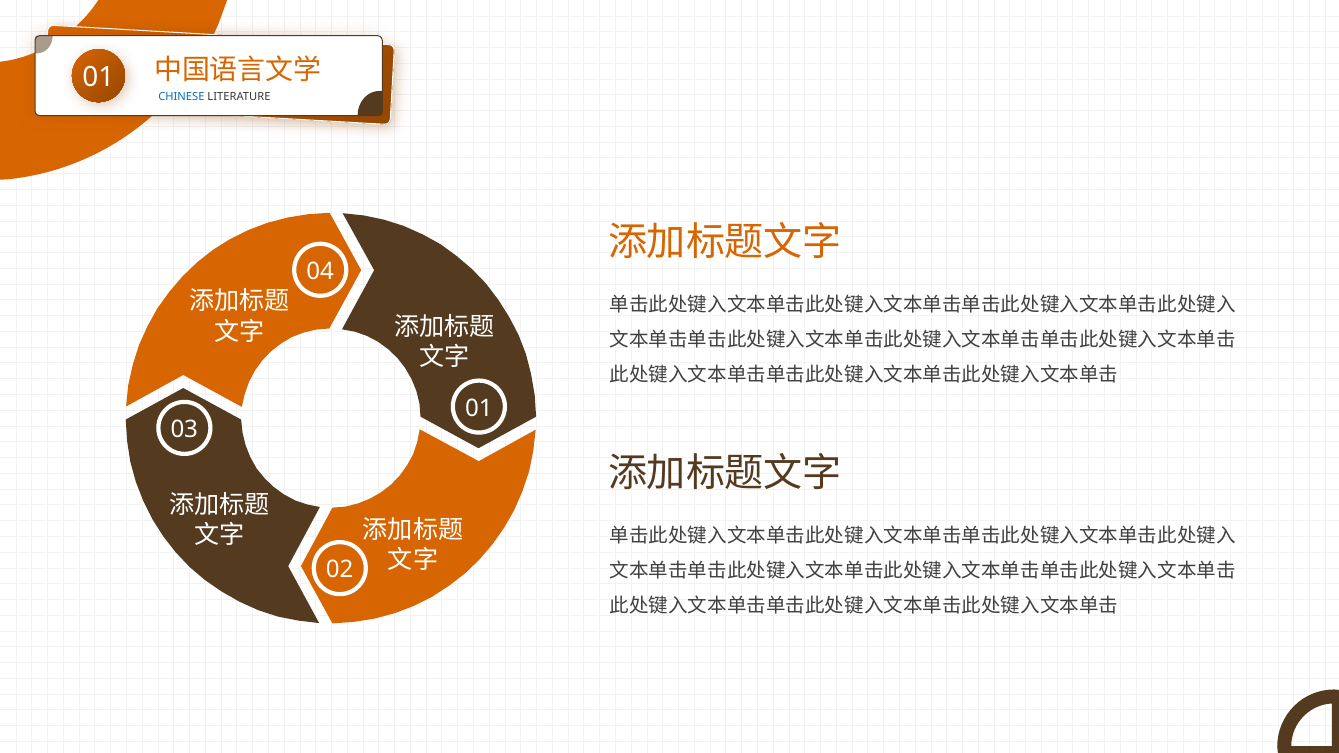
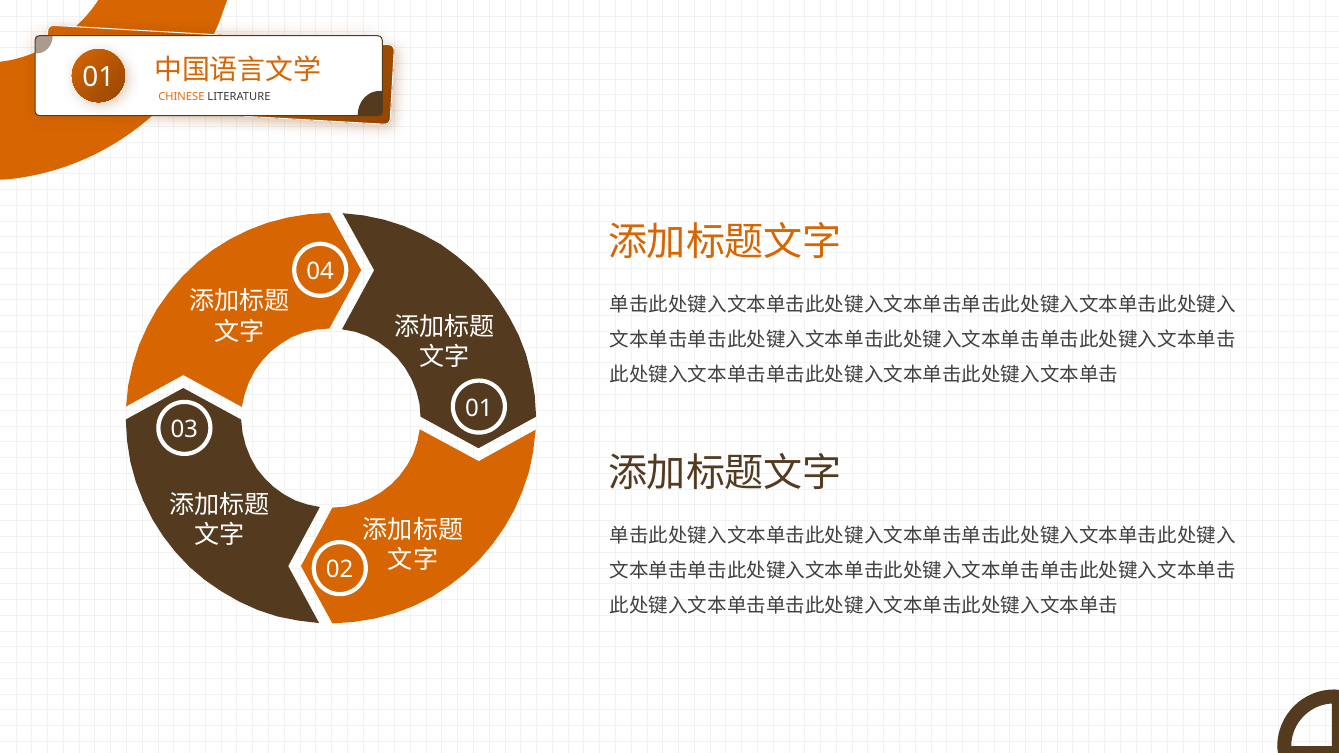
CHINESE colour: blue -> orange (181, 96)
